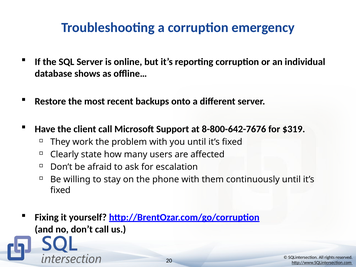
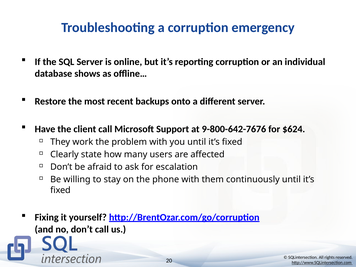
8-800-642-7676: 8-800-642-7676 -> 9-800-642-7676 (234, 129)
$319: $319 -> $624 (294, 129)
